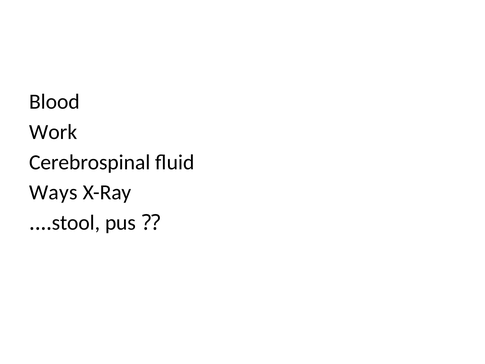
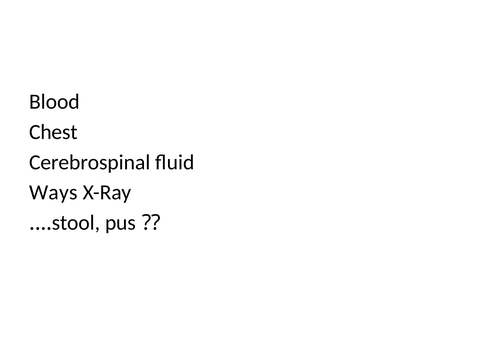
Work: Work -> Chest (53, 132)
